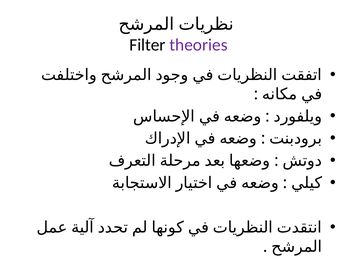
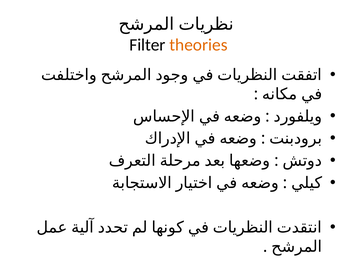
theories colour: purple -> orange (198, 45)
